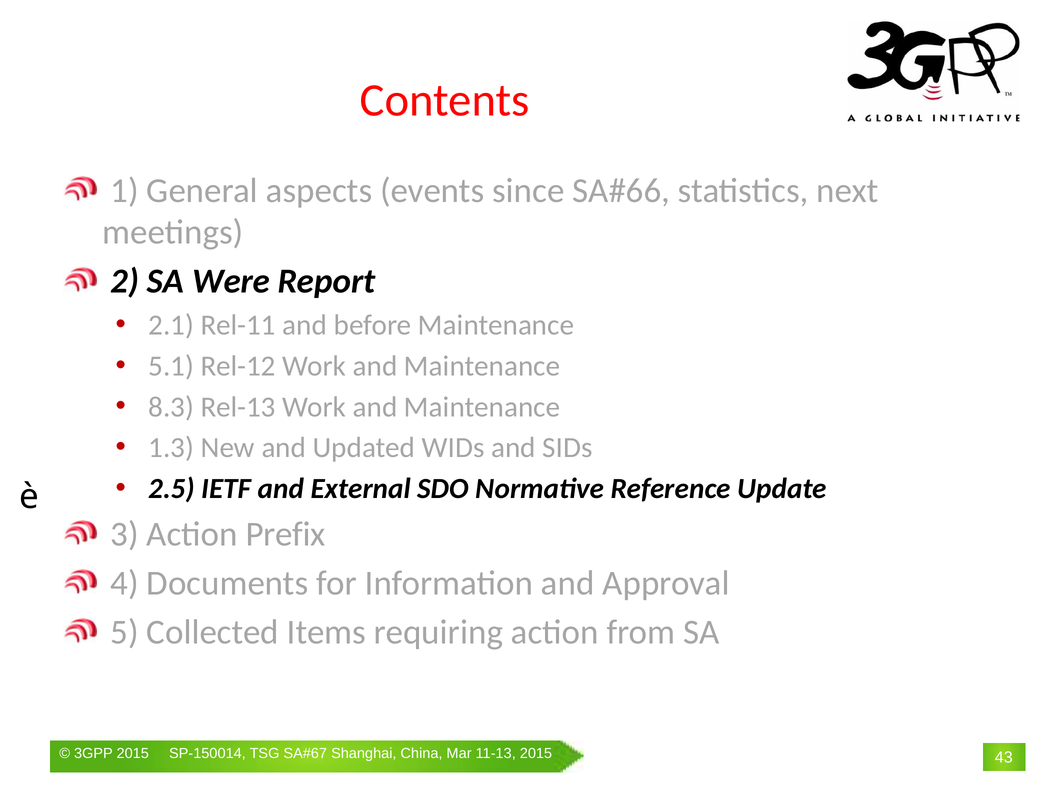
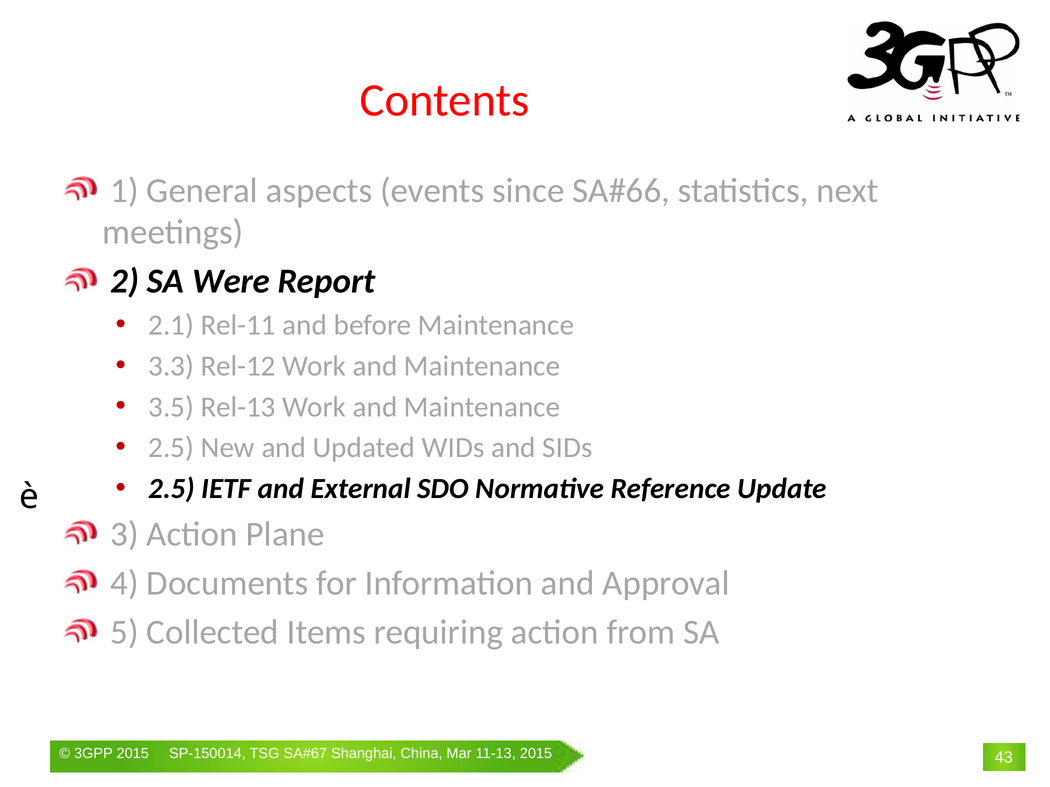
5.1: 5.1 -> 3.3 (171, 366)
8.3: 8.3 -> 3.5 (171, 407)
1.3: 1.3 -> 2.5 (171, 448)
Prefix: Prefix -> Plane (285, 535)
